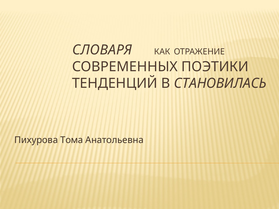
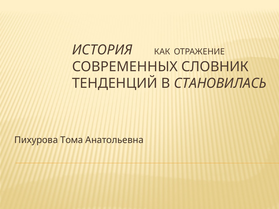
СЛОВАРЯ: СЛОВАРЯ -> ИСТОРИЯ (102, 50)
ПОЭТИКИ: ПОЭТИКИ -> СЛОВНИК (215, 67)
